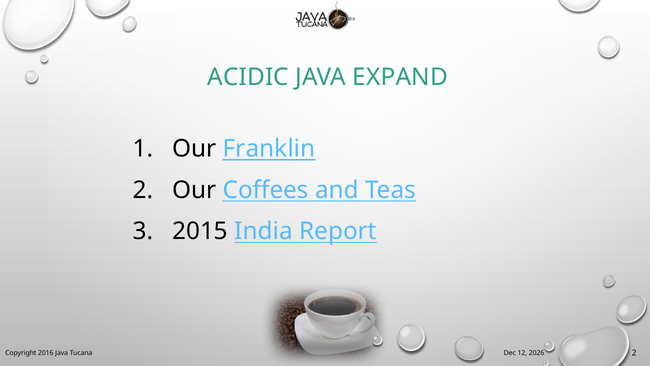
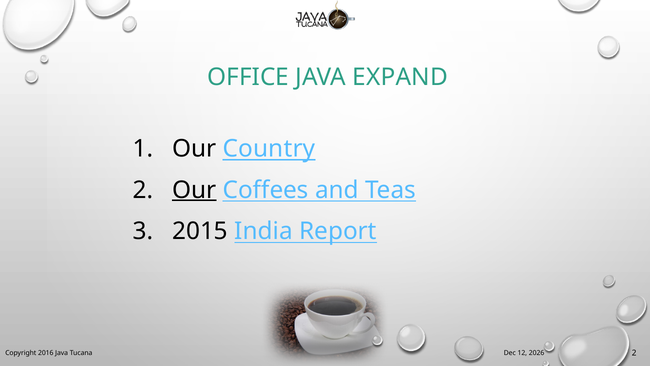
ACIDIC: ACIDIC -> OFFICE (248, 77)
Franklin: Franklin -> Country (269, 148)
Our underline: none -> present (194, 190)
